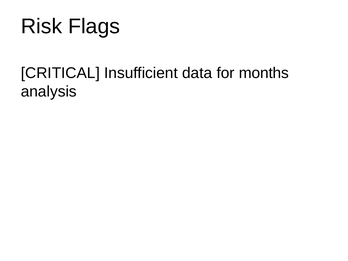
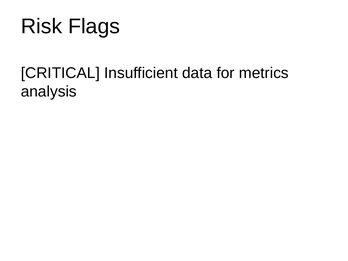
months: months -> metrics (264, 73)
